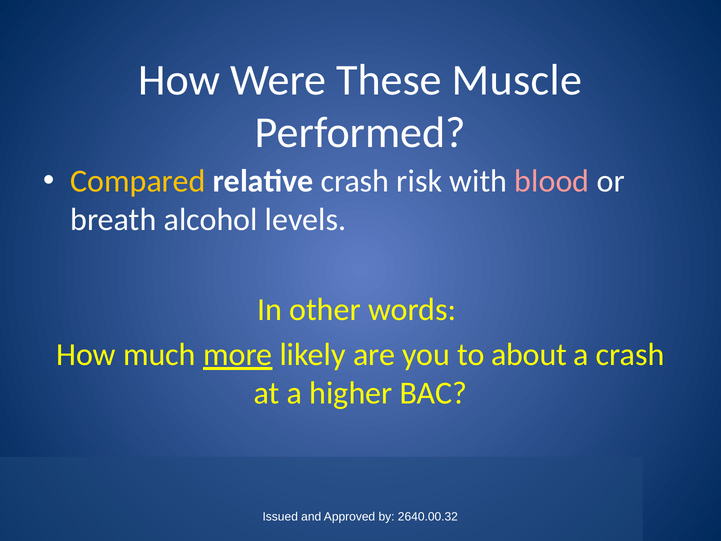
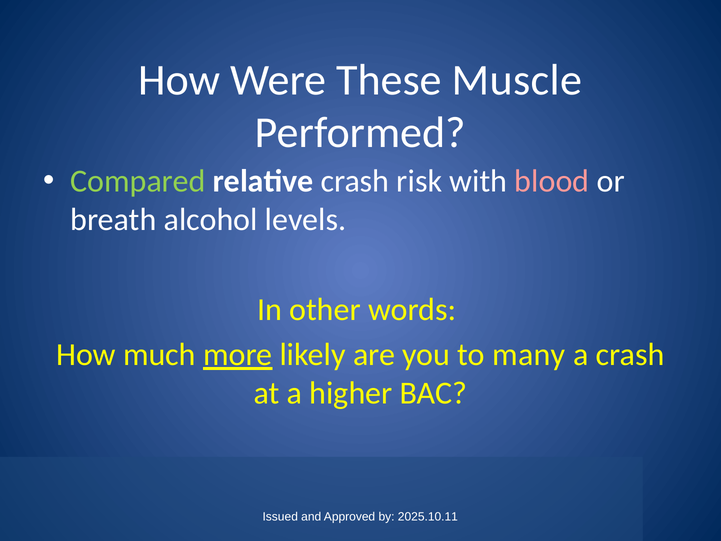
Compared colour: yellow -> light green (138, 181)
about: about -> many (529, 354)
2640.00.32: 2640.00.32 -> 2025.10.11 (428, 516)
